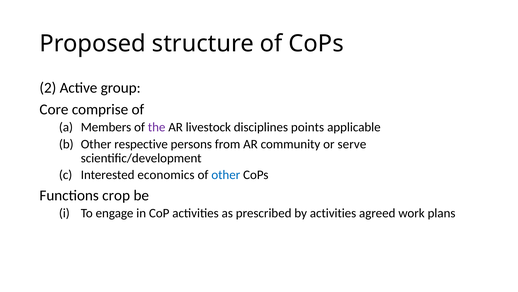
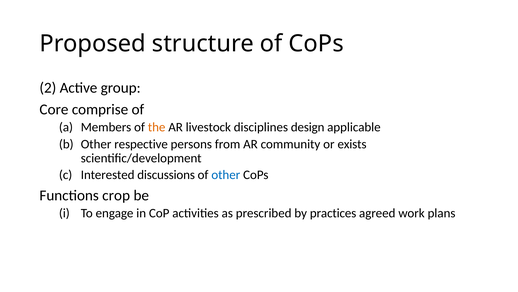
the colour: purple -> orange (157, 127)
points: points -> design (308, 127)
serve: serve -> exists (352, 144)
economics: economics -> discussions (166, 174)
by activities: activities -> practices (333, 213)
